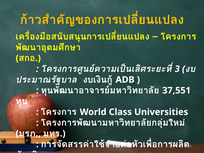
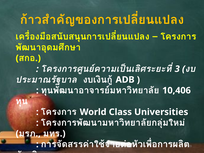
37,551: 37,551 -> 10,406 (177, 90)
